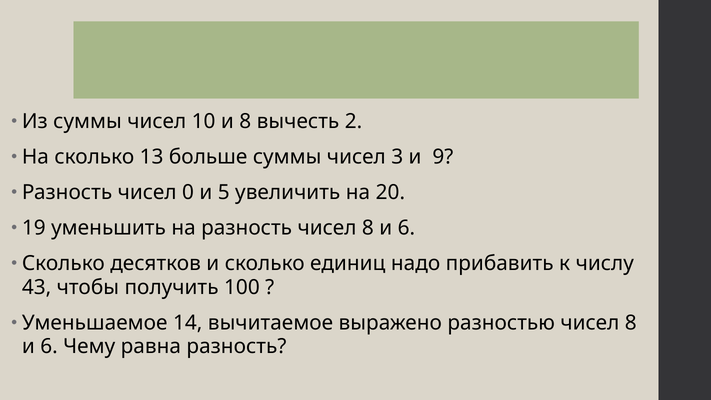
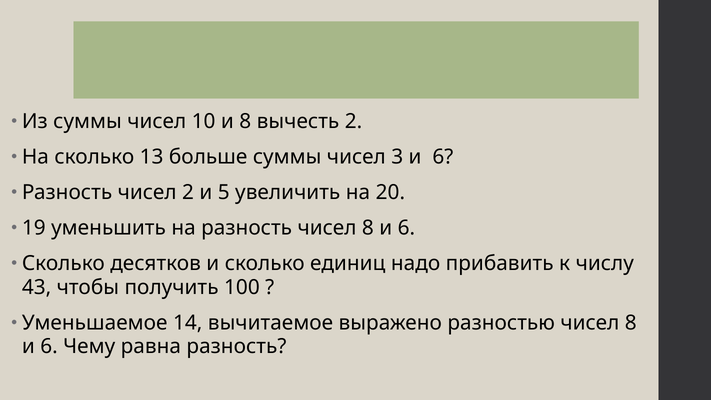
3 и 9: 9 -> 6 (443, 157)
чисел 0: 0 -> 2 (188, 192)
